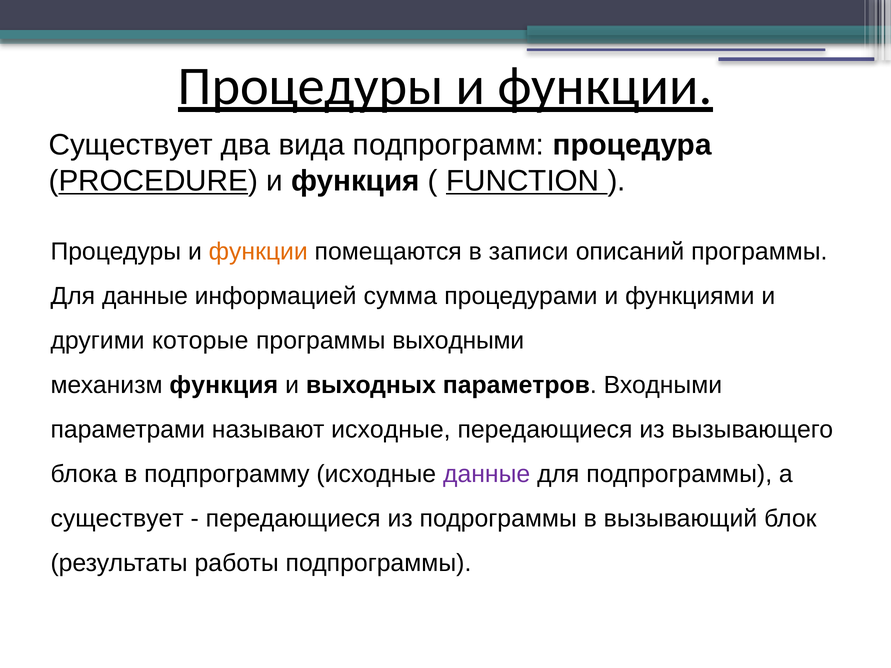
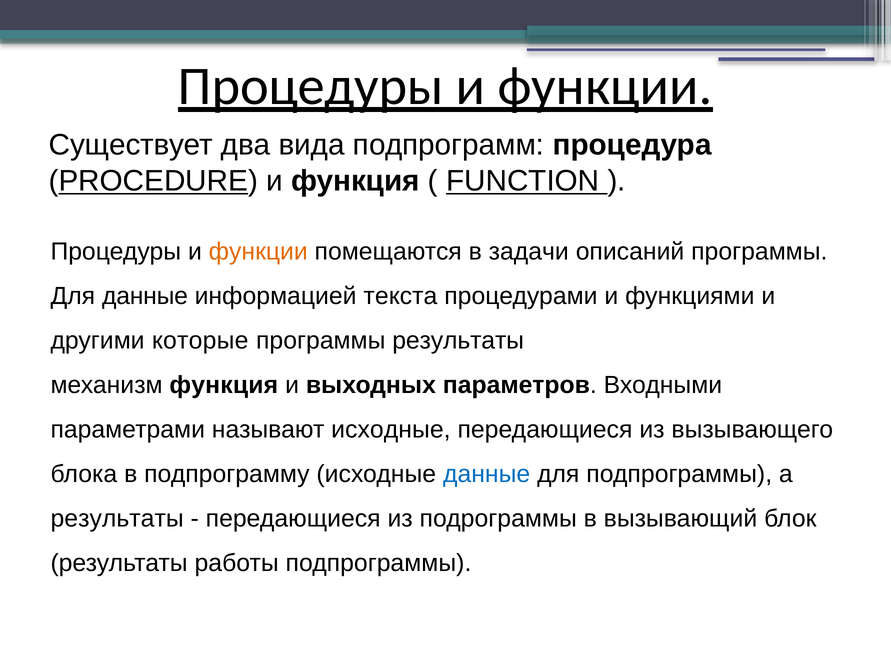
записи: записи -> задачи (529, 252)
сумма: сумма -> текста (400, 296)
программы выходными: выходными -> результаты (458, 341)
данные colour: purple -> blue (487, 474)
существует: существует -> результаты (117, 519)
